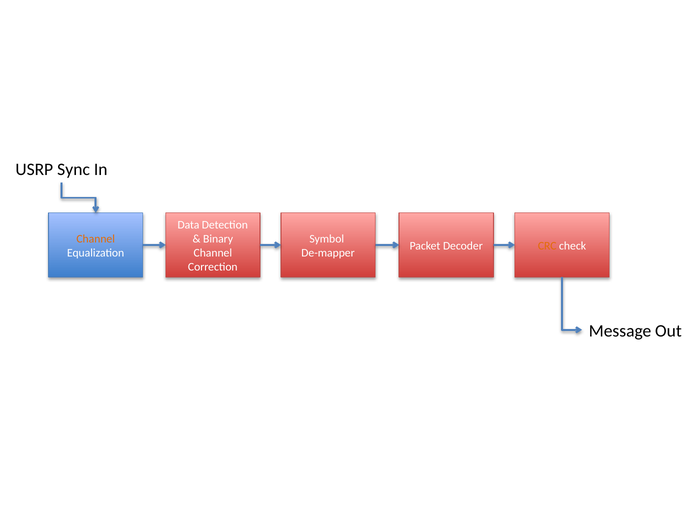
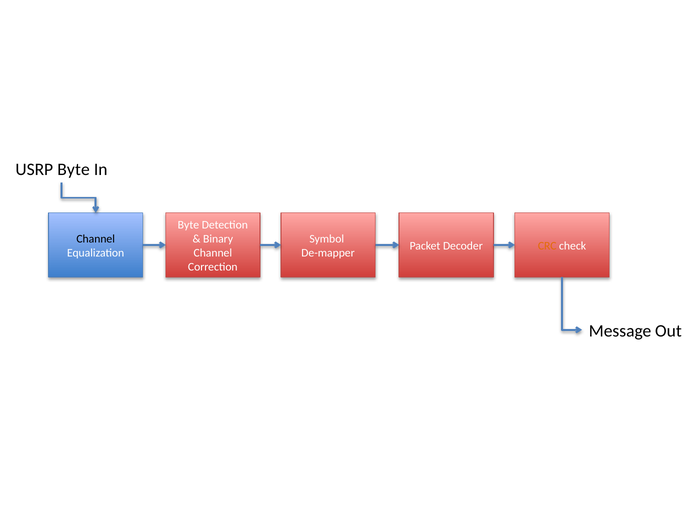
USRP Sync: Sync -> Byte (74, 170)
Data: Data -> Byte (188, 225)
Channel colour: orange -> black (96, 239)
